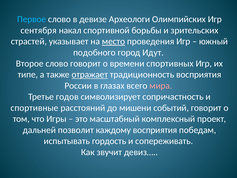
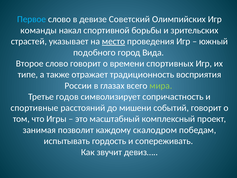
Археологи: Археологи -> Советский (129, 19)
сентября: сентября -> команды (39, 30)
Идут: Идут -> Вида (153, 52)
отражает underline: present -> none (90, 75)
мира colour: pink -> light green (161, 86)
дальней: дальней -> занимая (39, 130)
каждому восприятия: восприятия -> скалодром (155, 130)
